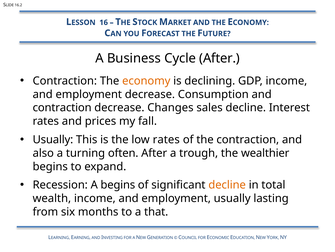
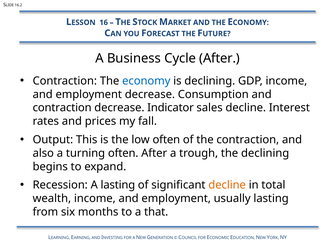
economy colour: orange -> blue (146, 81)
Changes: Changes -> Indicator (171, 107)
Usually: Usually -> Output (53, 139)
low rates: rates -> often (166, 139)
the wealthier: wealthier -> declining (265, 153)
A begins: begins -> lasting (118, 184)
